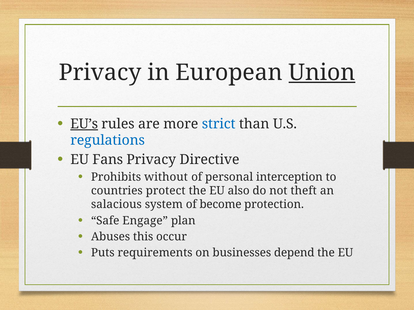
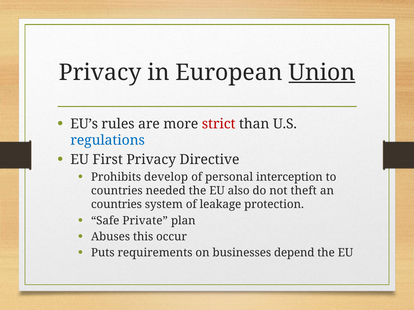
EU’s underline: present -> none (84, 124)
strict colour: blue -> red (219, 124)
Fans: Fans -> First (108, 160)
without: without -> develop (166, 177)
protect: protect -> needed (166, 191)
salacious: salacious -> countries (116, 205)
become: become -> leakage (220, 205)
Engage: Engage -> Private (145, 221)
